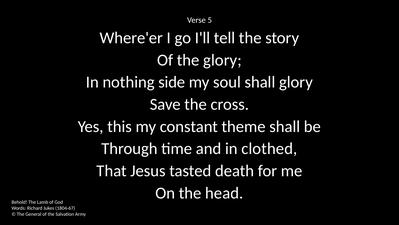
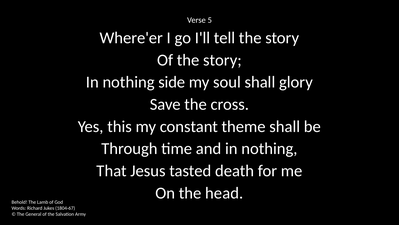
Of the glory: glory -> story (222, 60)
and in clothed: clothed -> nothing (269, 148)
